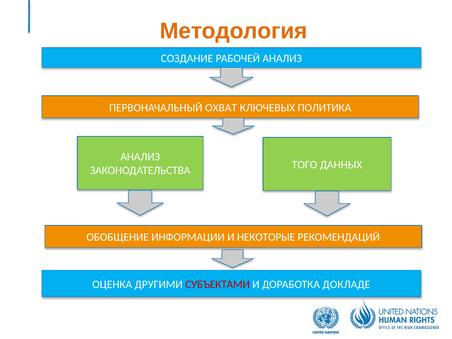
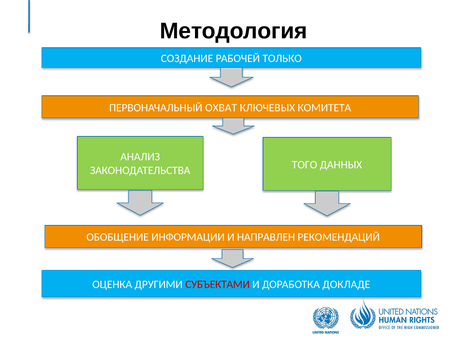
Методология colour: orange -> black (234, 31)
РАБОЧЕЙ АНАЛИЗ: АНАЛИЗ -> ТОЛЬКО (282, 58)
ПОЛИТИКА: ПОЛИТИКА -> КОМИТЕТА (324, 108)
НЕКОТОРЫЕ: НЕКОТОРЫЕ -> НАПРАВЛЕН (266, 237)
